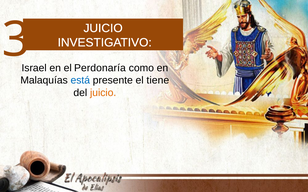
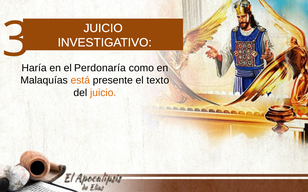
Israel: Israel -> Haría (34, 68)
está colour: blue -> orange (80, 81)
tiene: tiene -> texto (158, 81)
